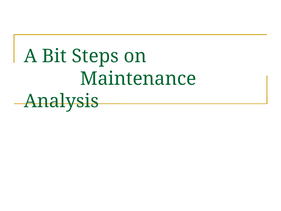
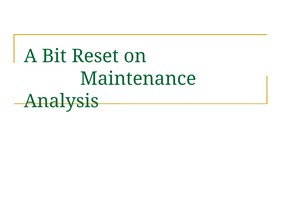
Steps: Steps -> Reset (95, 56)
